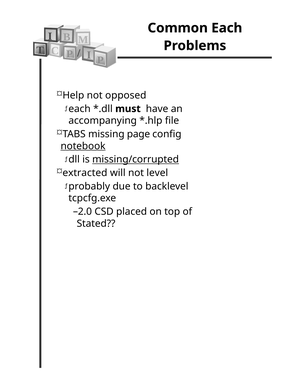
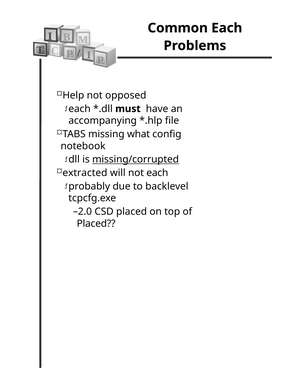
page: page -> what (138, 134)
notebook underline: present -> none (83, 146)
not level: level -> each (157, 173)
Stated: Stated -> Placed (96, 224)
